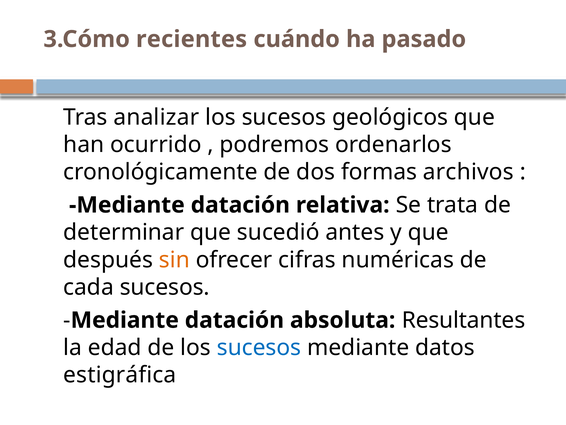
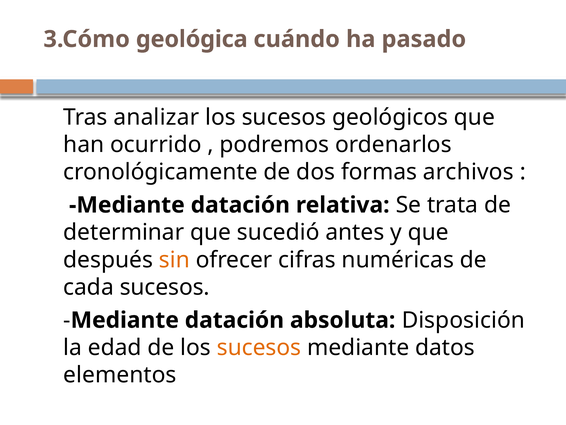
recientes: recientes -> geológica (192, 39)
Resultantes: Resultantes -> Disposición (463, 320)
sucesos colour: blue -> orange (259, 347)
estigráfica: estigráfica -> elementos (120, 375)
